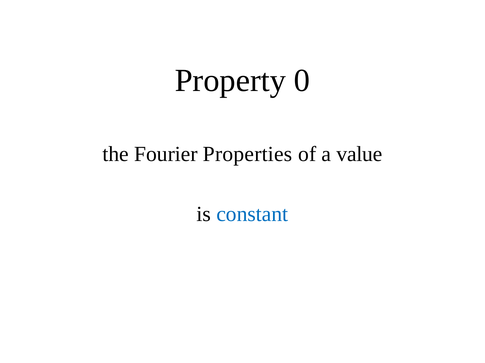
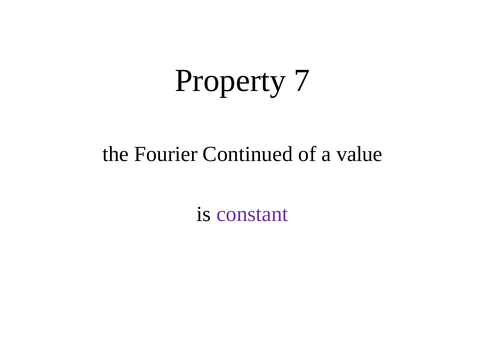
0: 0 -> 7 (302, 81)
Properties: Properties -> Continued (248, 154)
constant colour: blue -> purple (252, 215)
